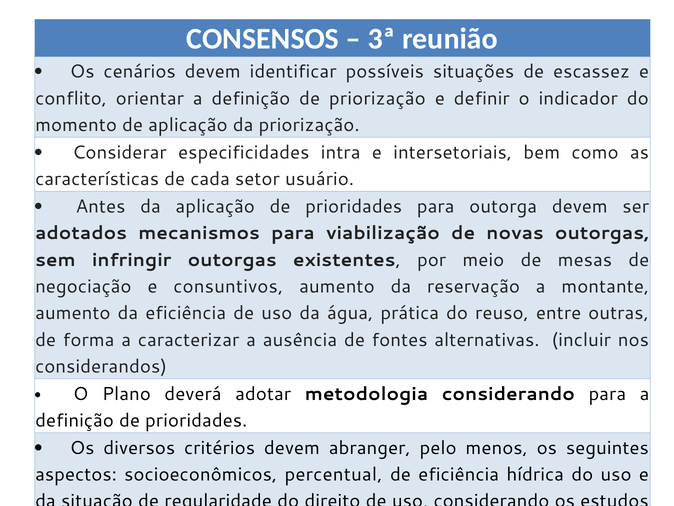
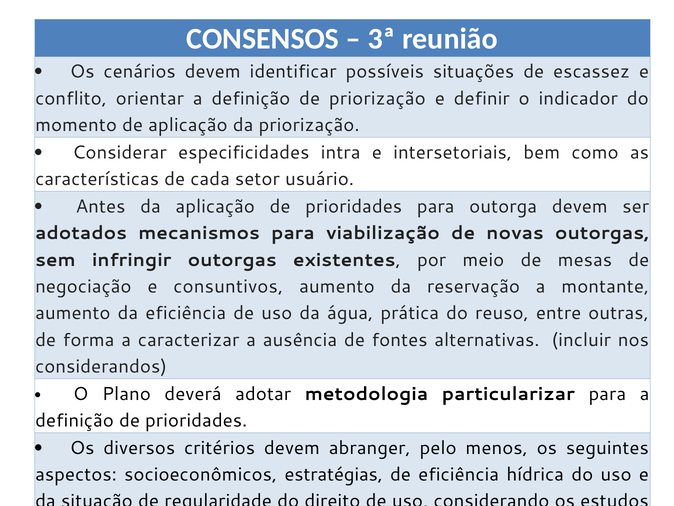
metodologia considerando: considerando -> particularizar (508, 394)
percentual: percentual -> estratégias (334, 474)
